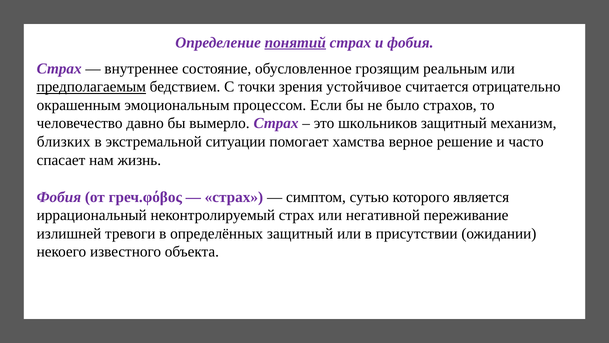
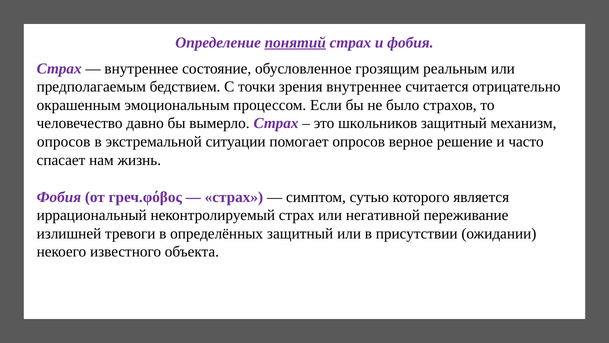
предполагаемым underline: present -> none (91, 87)
зрения устойчивое: устойчивое -> внутреннее (364, 87)
близких: близких -> опросов (64, 142)
помогает хамства: хамства -> опросов (359, 142)
